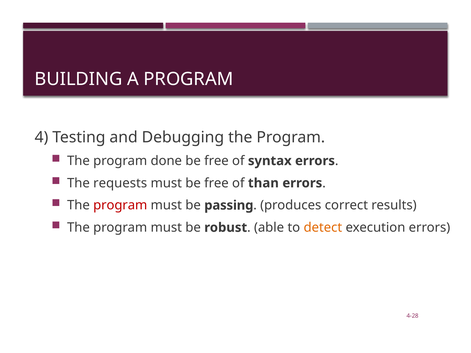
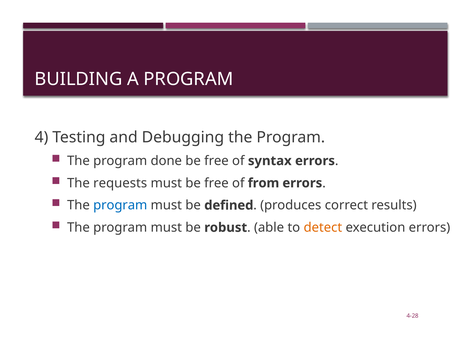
than: than -> from (264, 183)
program colour: red -> blue (120, 205)
passing: passing -> defined (229, 205)
